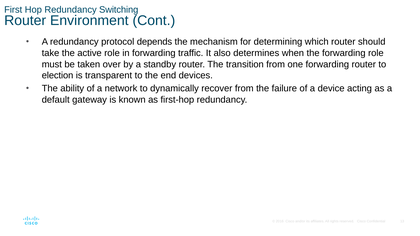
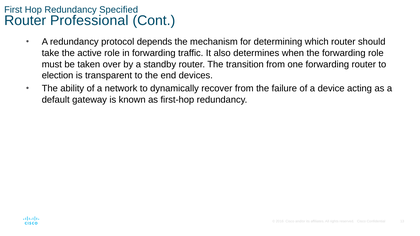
Switching: Switching -> Specified (119, 10)
Environment: Environment -> Professional (89, 21)
